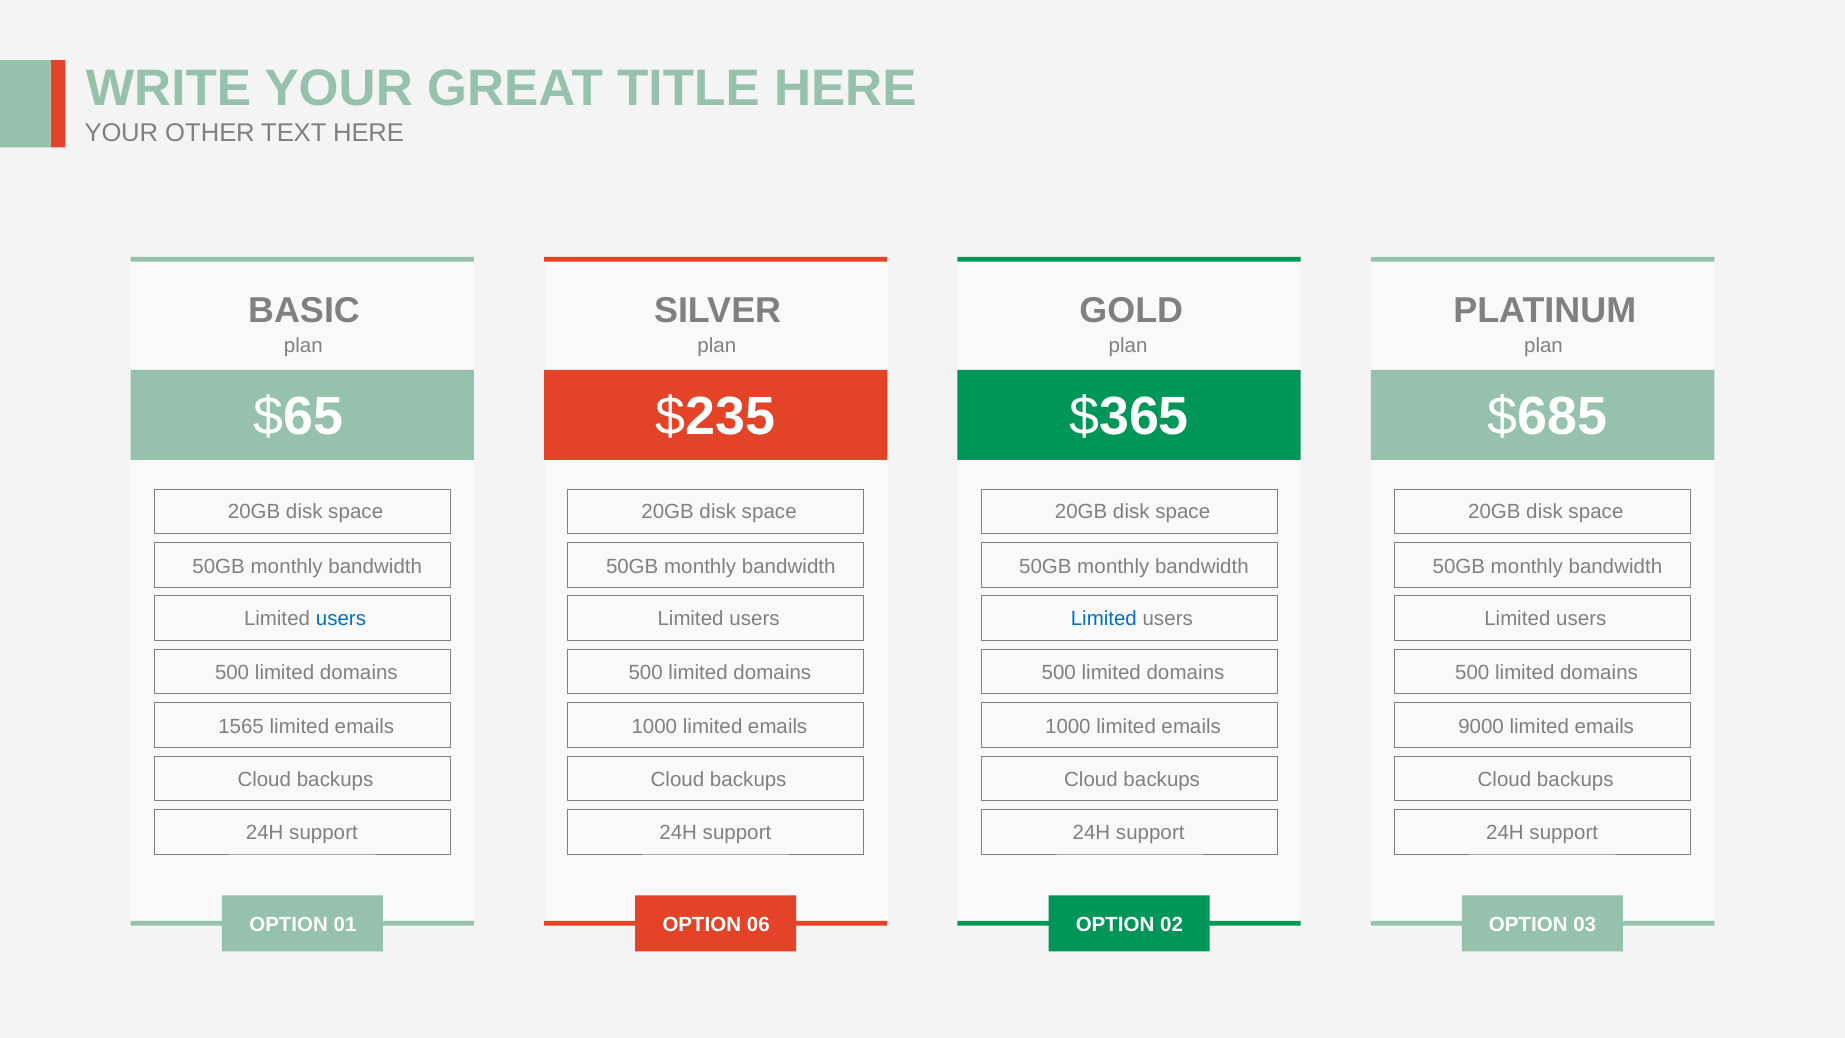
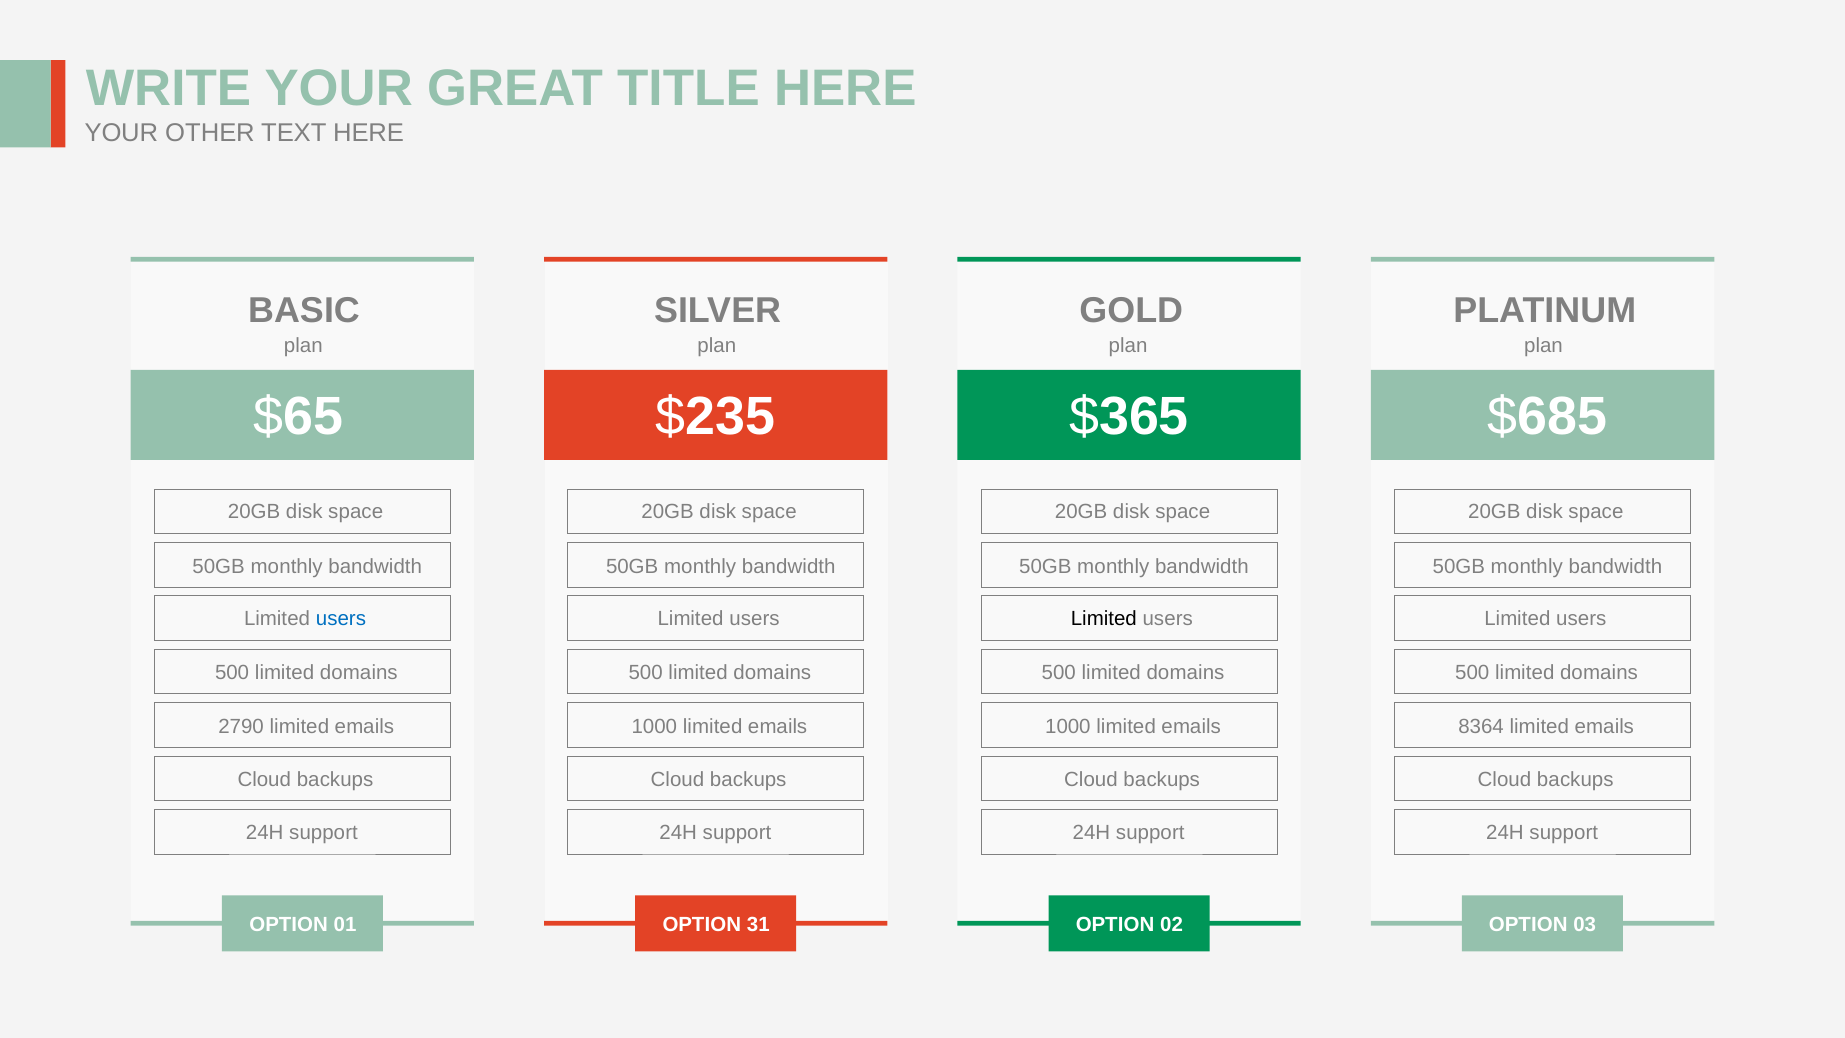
Limited colour: blue -> black (1104, 618)
1565: 1565 -> 2790 (241, 726)
9000: 9000 -> 8364 (1481, 726)
06: 06 -> 31 (758, 924)
